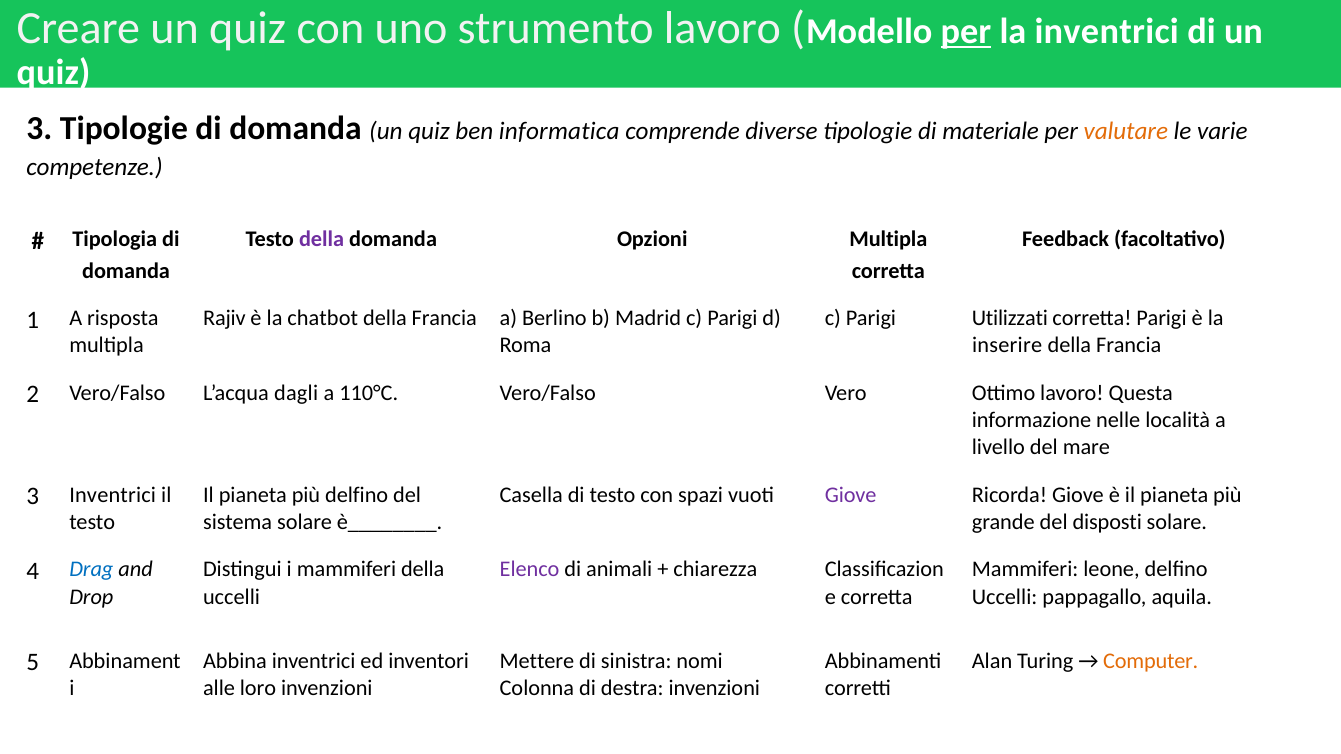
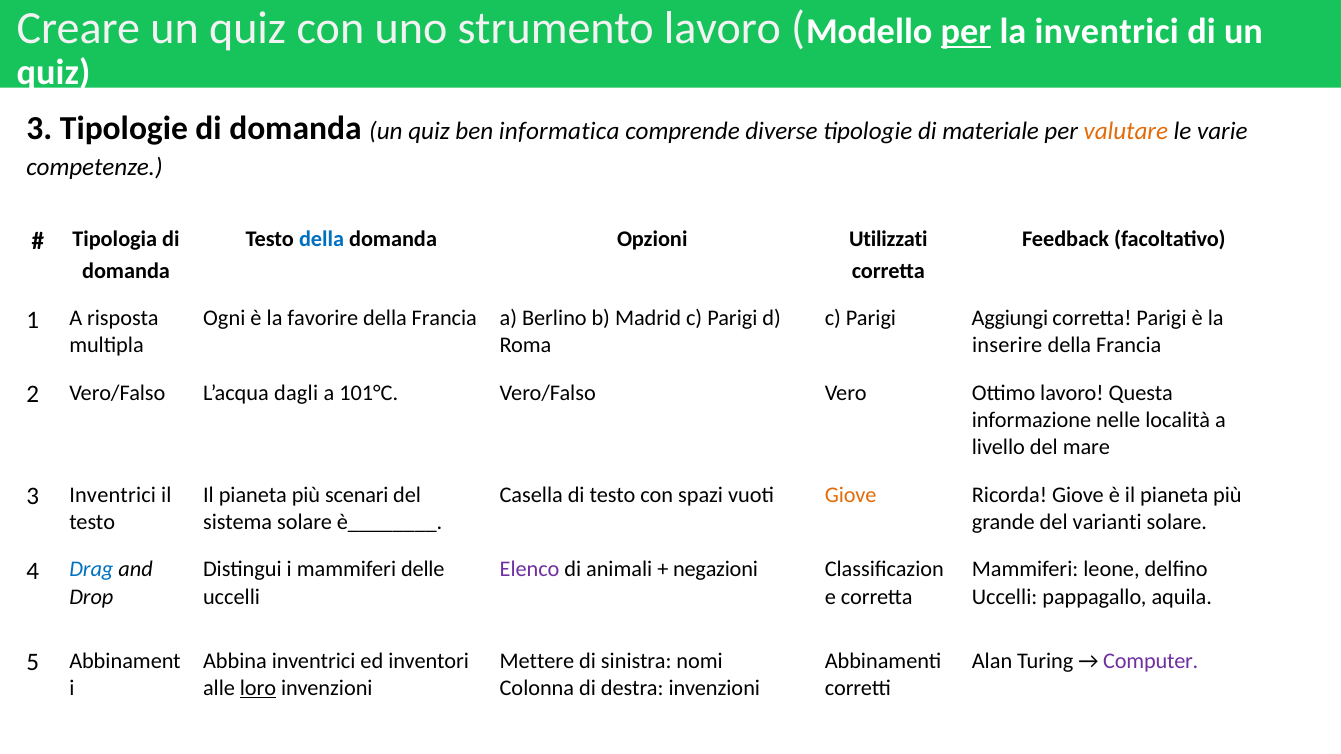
della colour: purple -> blue (322, 239)
Opzioni Multipla: Multipla -> Utilizzati (888, 239)
Rajiv: Rajiv -> Ogni (224, 318)
chatbot: chatbot -> favorire (323, 318)
Utilizzati: Utilizzati -> Aggiungi (1010, 318)
110°C: 110°C -> 101°C (369, 393)
più delfino: delfino -> scenari (357, 495)
Giove colour: purple -> orange (851, 495)
disposti: disposti -> varianti (1107, 522)
mammiferi della: della -> delle (423, 570)
chiarezza: chiarezza -> negazioni (716, 570)
Computer colour: orange -> purple (1151, 661)
loro underline: none -> present (258, 688)
